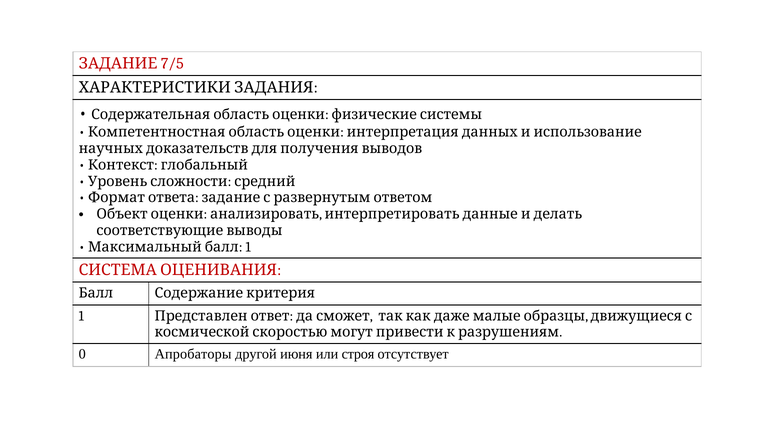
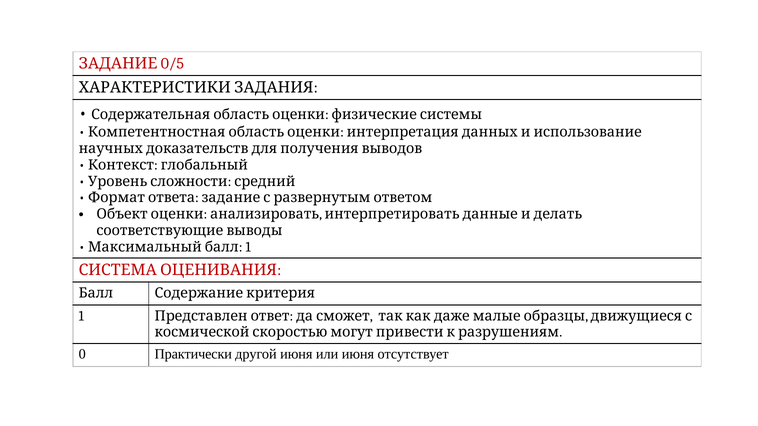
7/5: 7/5 -> 0/5 (172, 64)
Апробаторы: Апробаторы -> Практически (193, 355)
или строя: строя -> июня (358, 355)
